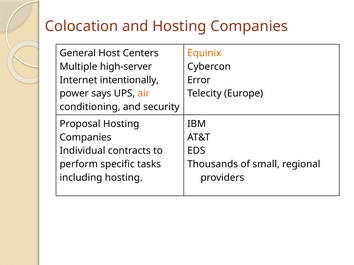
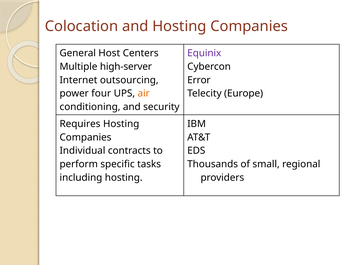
Equinix colour: orange -> purple (204, 53)
intentionally: intentionally -> outsourcing (129, 80)
says: says -> four (101, 94)
Proposal: Proposal -> Requires (80, 124)
